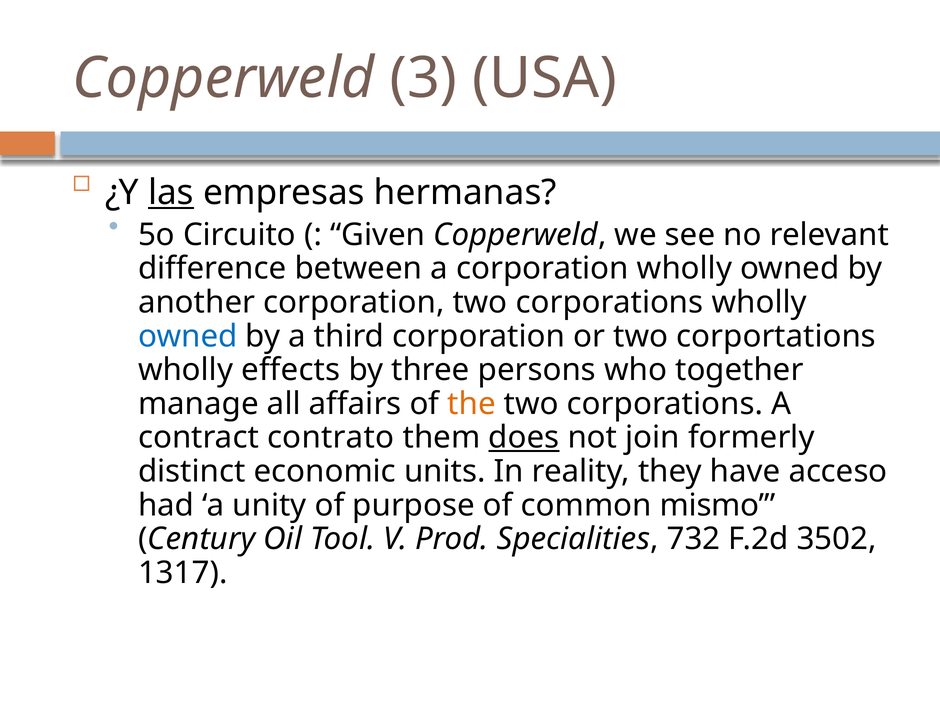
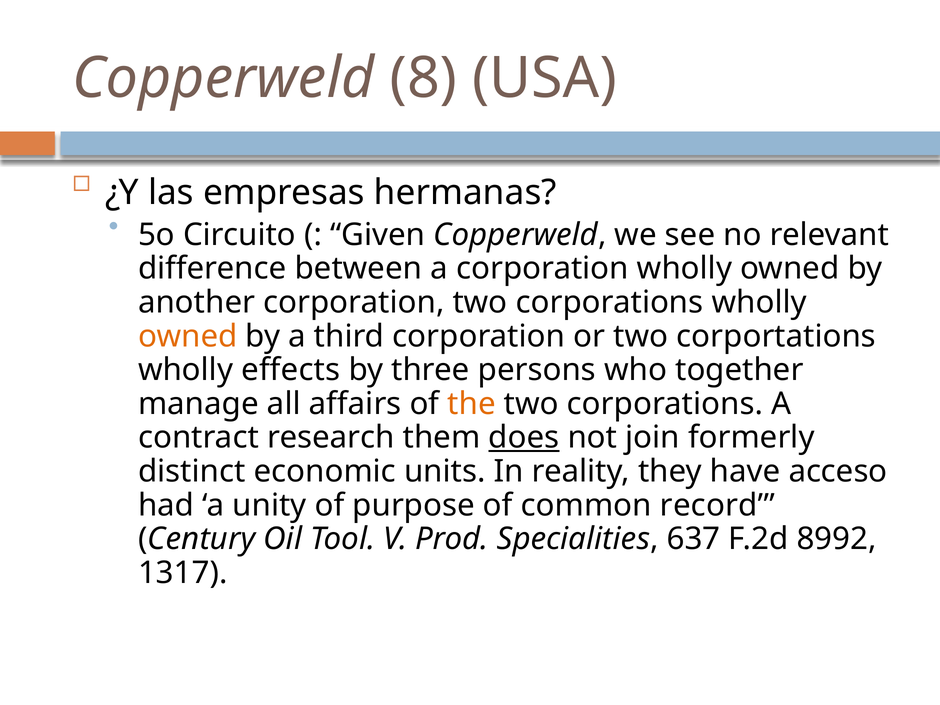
3: 3 -> 8 (423, 78)
las underline: present -> none (171, 193)
owned colour: blue -> orange (188, 336)
contrato: contrato -> research (331, 438)
mismo: mismo -> record (717, 505)
732: 732 -> 637 (694, 539)
3502: 3502 -> 8992 (837, 539)
